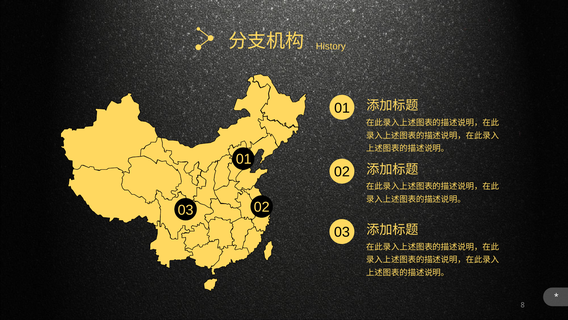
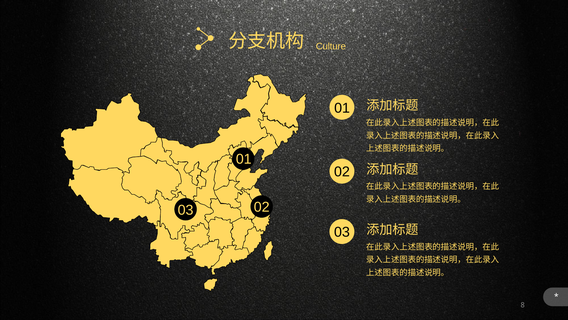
History: History -> Culture (331, 46)
